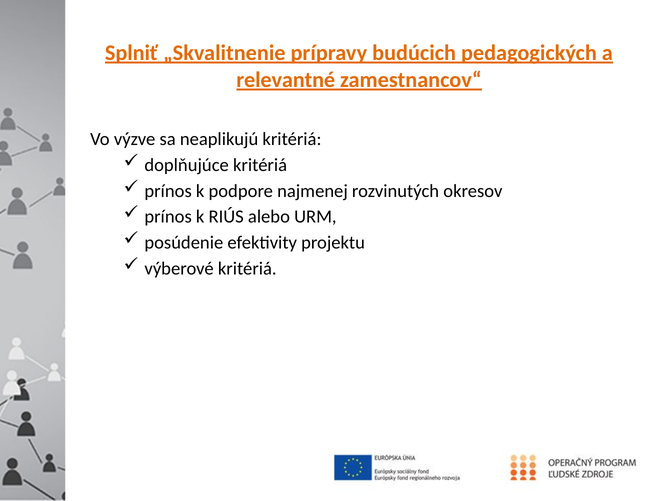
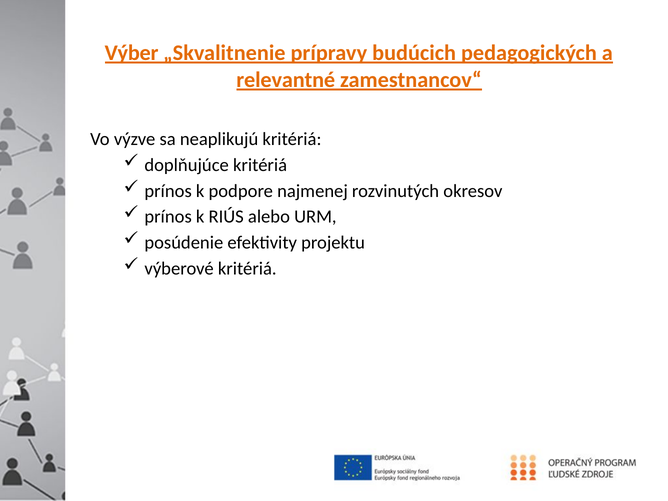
Splniť: Splniť -> Výber (132, 53)
